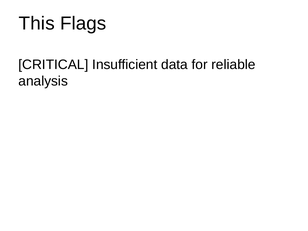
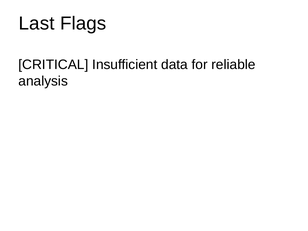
This: This -> Last (37, 23)
